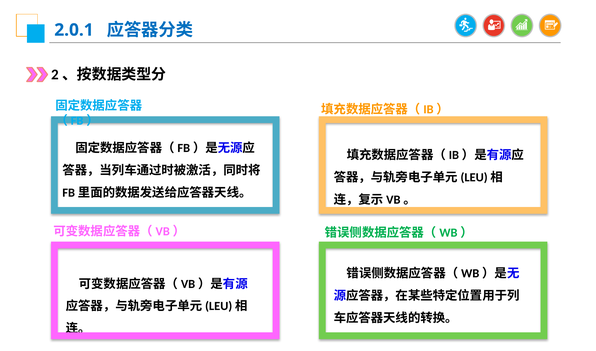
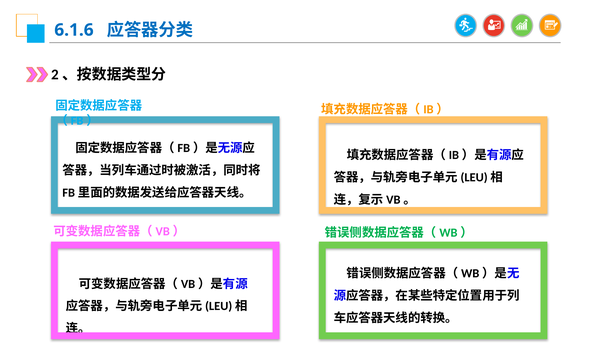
2.0.1: 2.0.1 -> 6.1.6 (74, 30)
